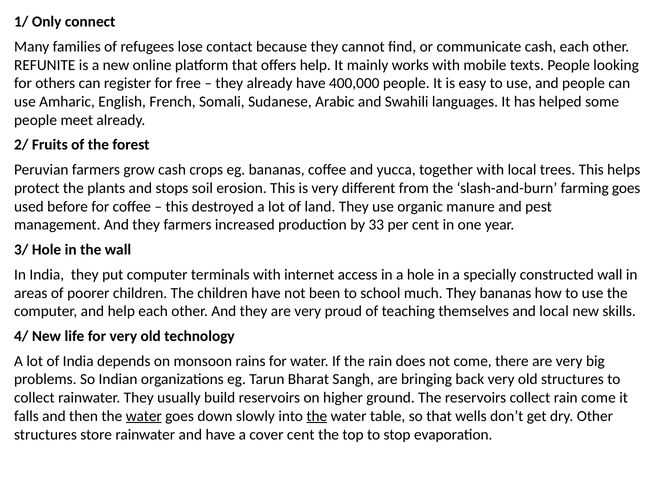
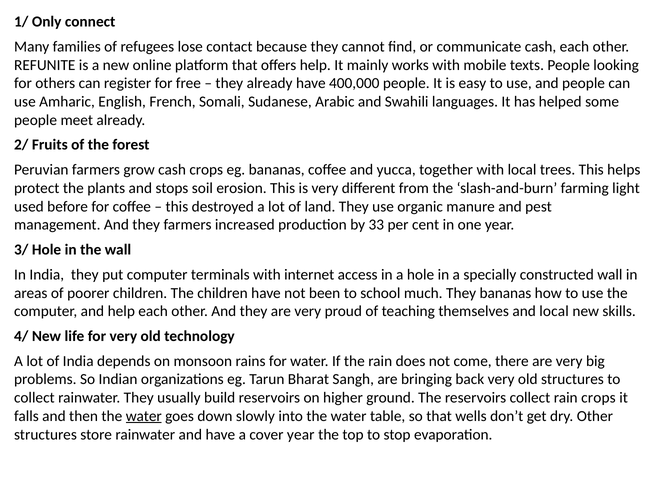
farming goes: goes -> light (626, 188)
rain come: come -> crops (598, 398)
the underline: present -> none (317, 416)
cover cent: cent -> year (301, 434)
